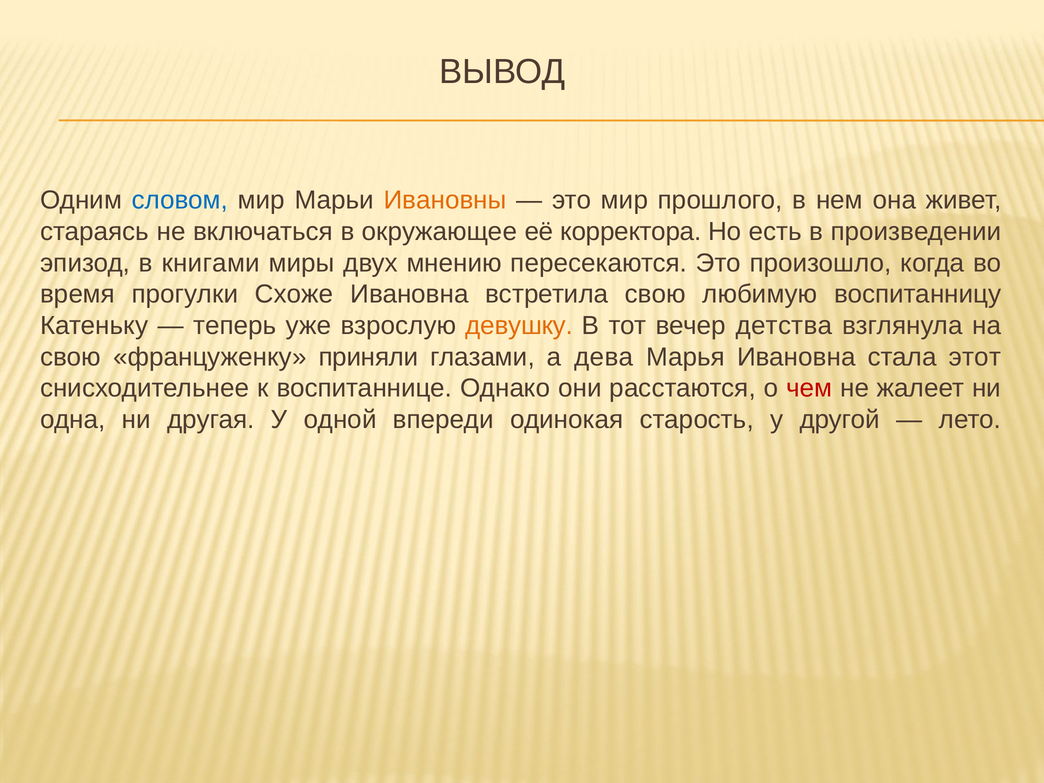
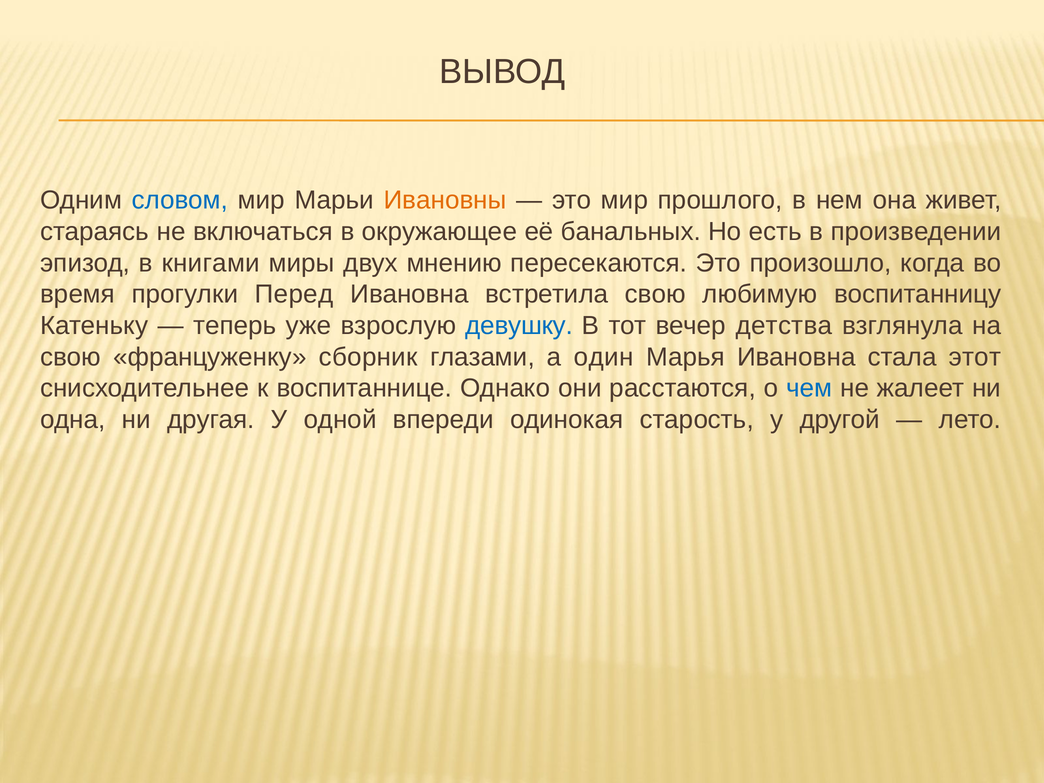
корректора: корректора -> банальных (631, 232)
Схоже: Схоже -> Перед (294, 294)
девушку colour: orange -> blue (519, 326)
приняли: приняли -> сборник (368, 357)
дева: дева -> один (604, 357)
чем colour: red -> blue (809, 388)
